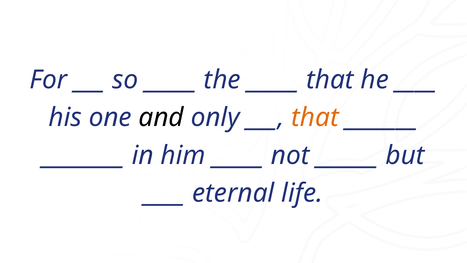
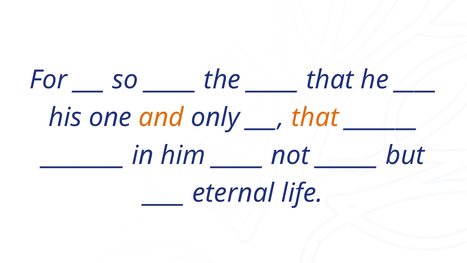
and colour: black -> orange (161, 117)
